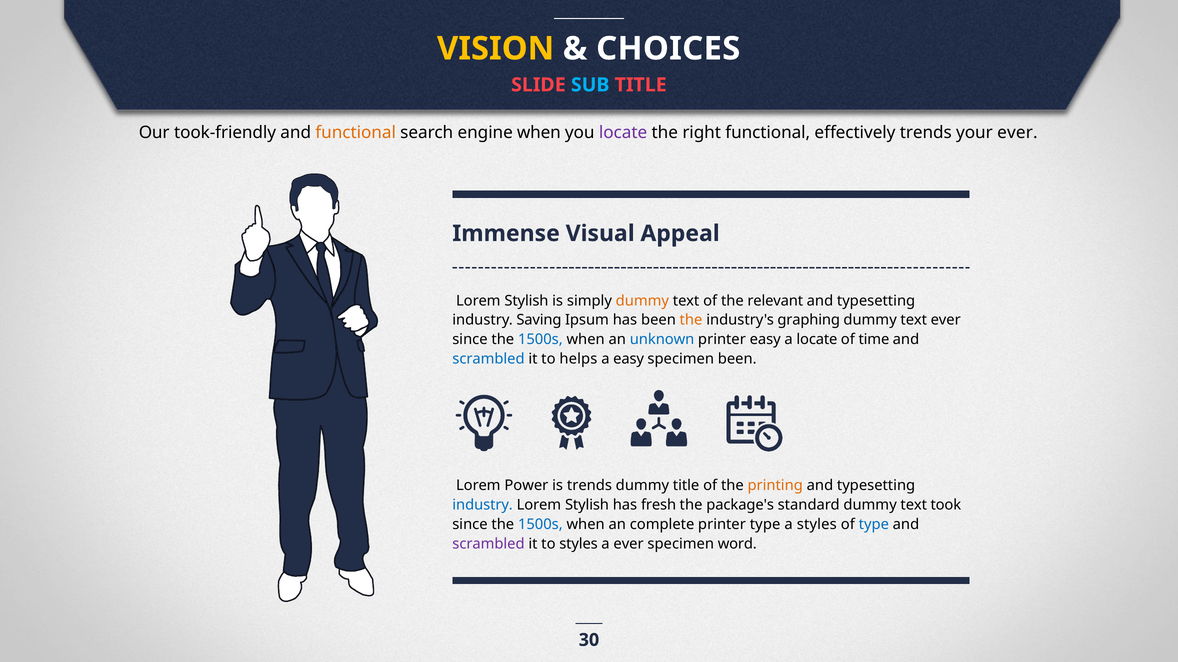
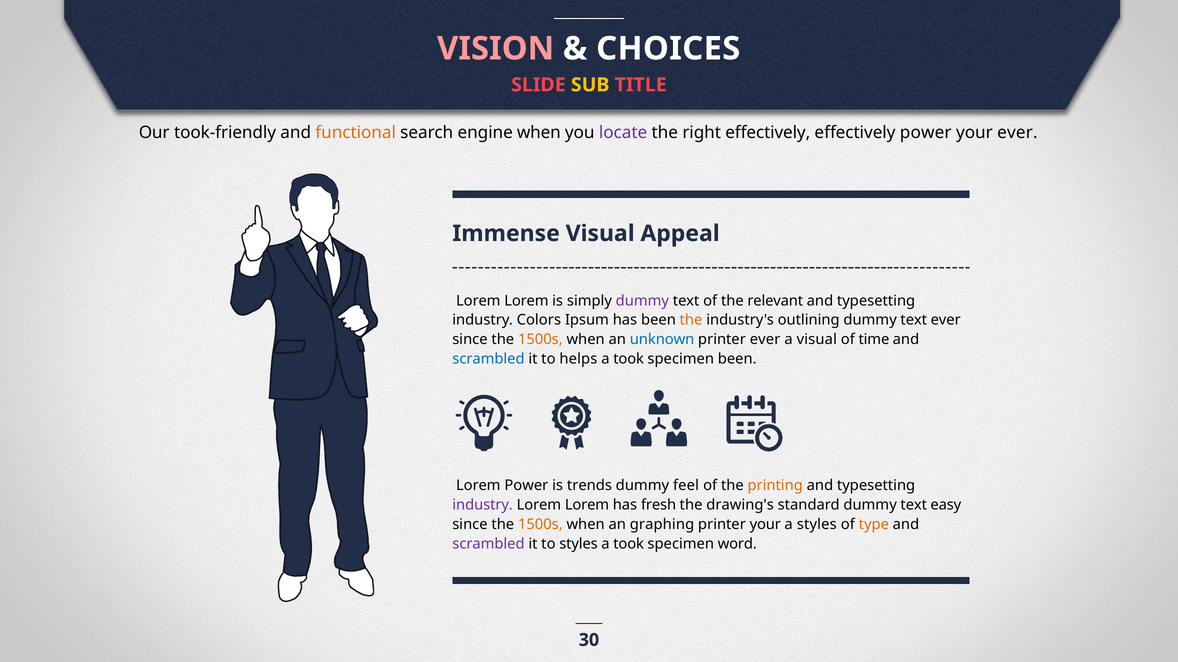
VISION colour: yellow -> pink (496, 49)
SUB colour: light blue -> yellow (590, 85)
right functional: functional -> effectively (768, 132)
effectively trends: trends -> power (926, 132)
Stylish: Stylish -> Lorem (526, 301)
dummy colour: orange -> purple (642, 301)
Saving: Saving -> Colors (539, 320)
graphing: graphing -> outlining (809, 320)
1500s colour: blue -> orange (540, 340)
printer easy: easy -> ever (765, 340)
a locate: locate -> visual (817, 340)
easy: easy -> took (629, 359)
dummy title: title -> feel (686, 486)
industry colour: blue -> purple (483, 506)
Stylish: Stylish -> Lorem (587, 506)
package's: package's -> drawing's (740, 506)
took: took -> easy (946, 506)
1500s colour: blue -> orange (540, 525)
complete: complete -> graphing (662, 525)
printer type: type -> your (765, 525)
type colour: blue -> orange (874, 525)
ever: ever -> took (629, 544)
